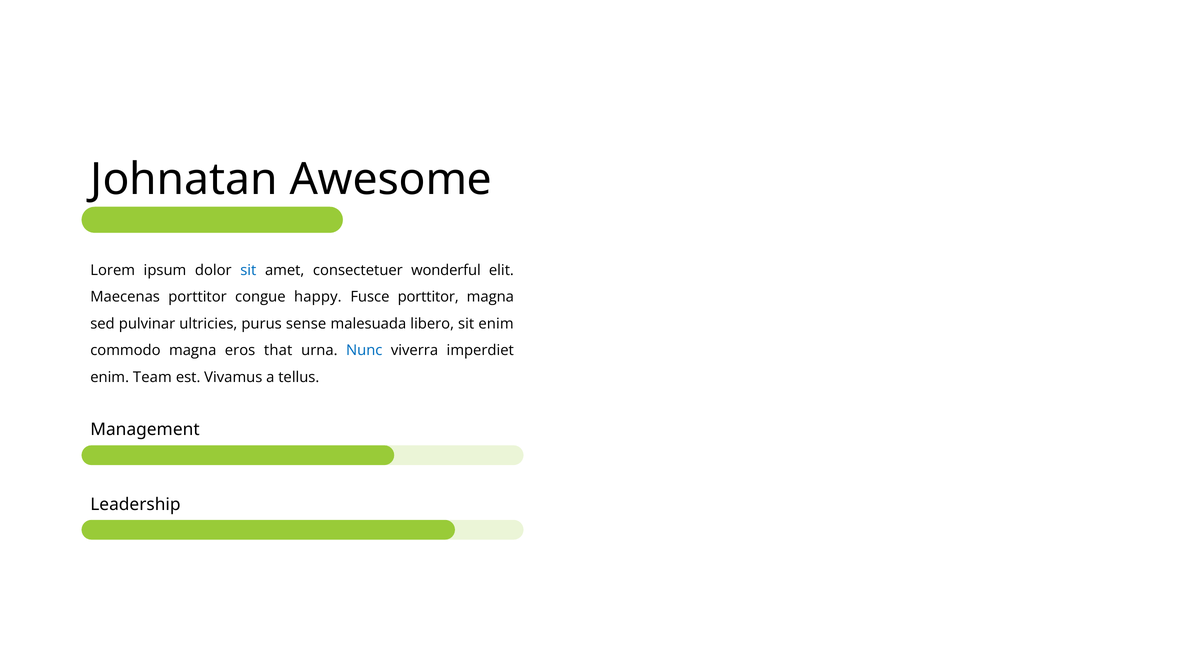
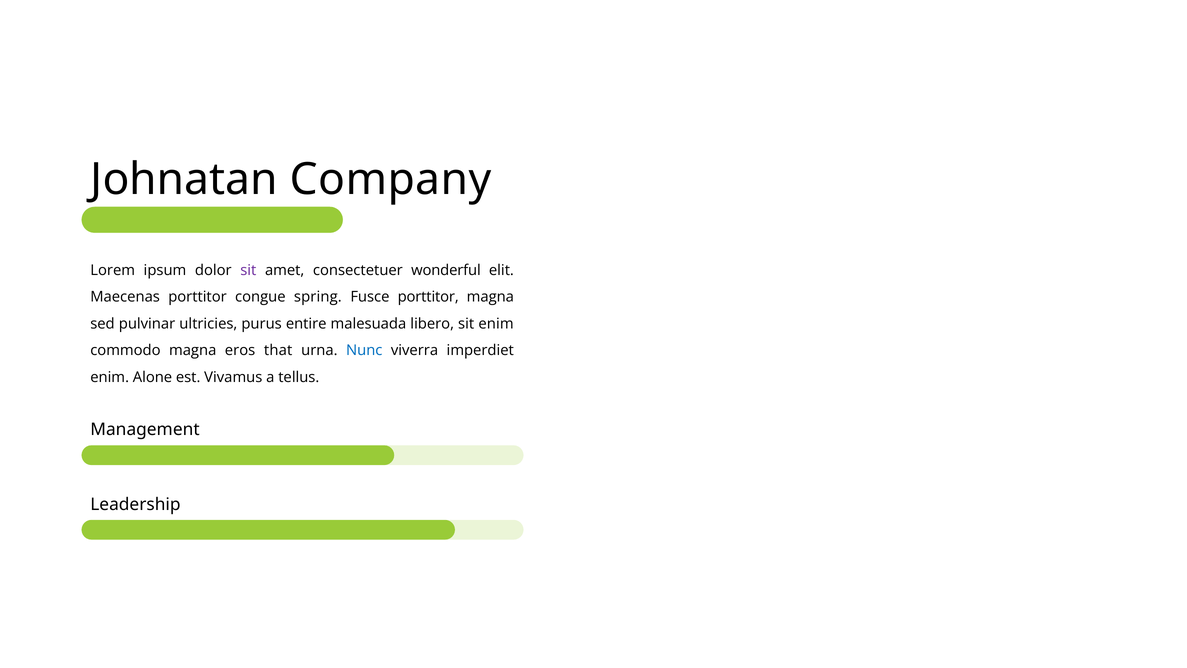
Awesome: Awesome -> Company (391, 180)
sit colour: blue -> purple (248, 270)
happy: happy -> spring (318, 297)
sense: sense -> entire (306, 324)
Team: Team -> Alone (152, 377)
